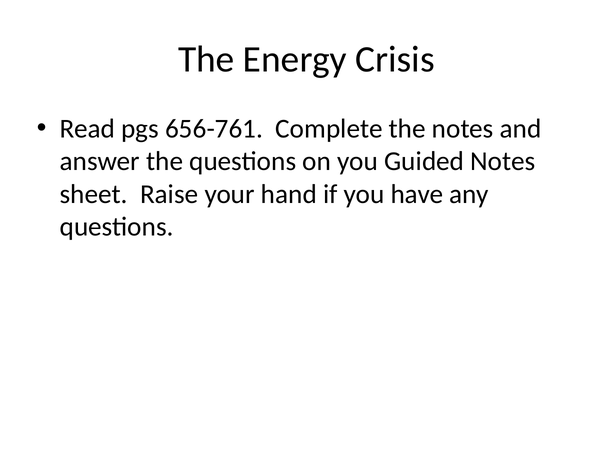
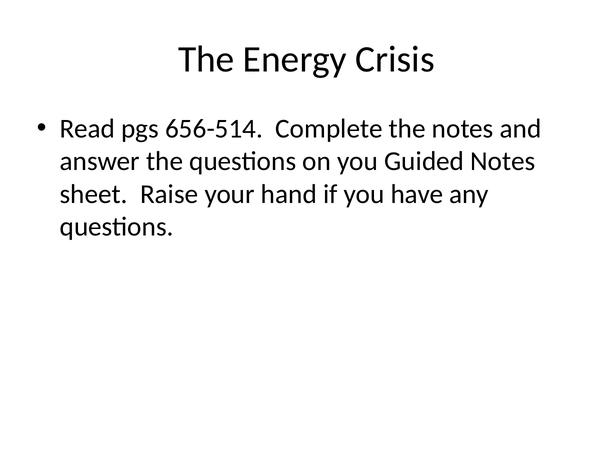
656-761: 656-761 -> 656-514 (214, 129)
